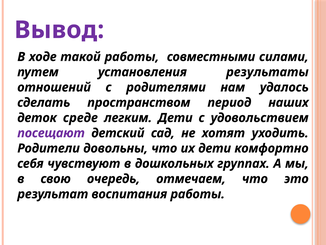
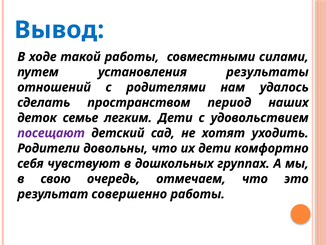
Вывод colour: purple -> blue (59, 30)
среде: среде -> семье (80, 118)
воспитания: воспитания -> совершенно (129, 194)
